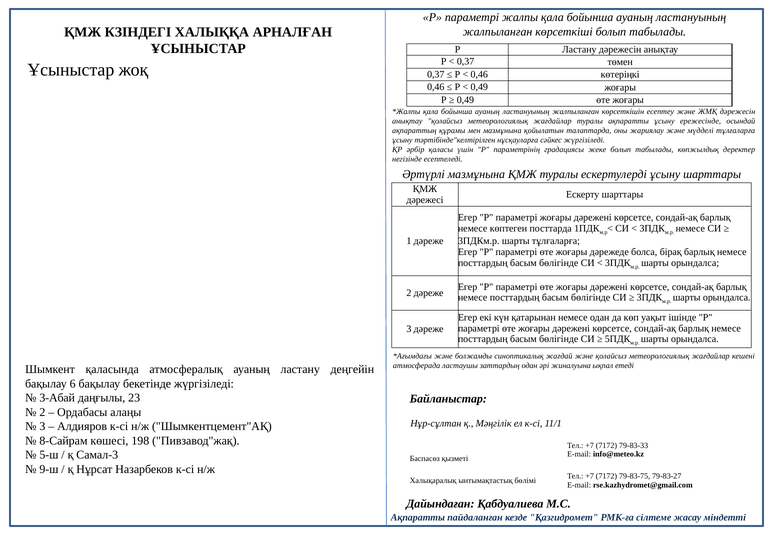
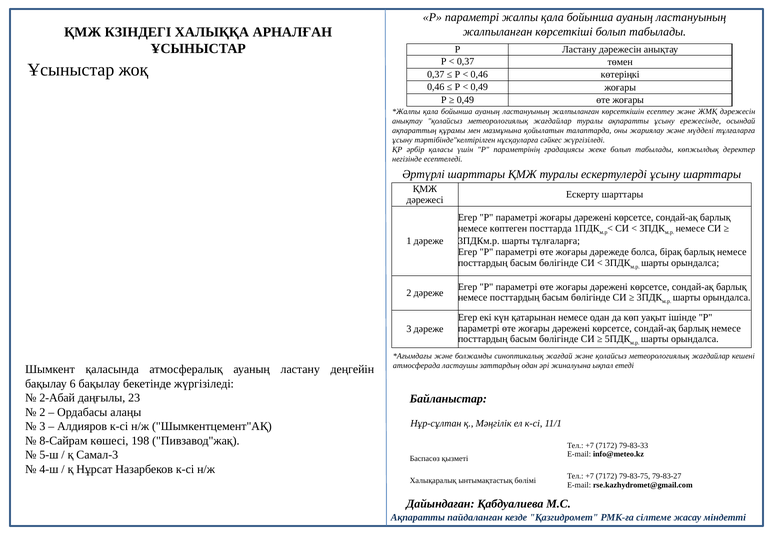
Әртүрлі мазмұнына: мазмұнына -> шарттары (476, 174)
3-Абай: 3-Абай -> 2-Абай (57, 398)
9-ш: 9-ш -> 4-ш (49, 469)
